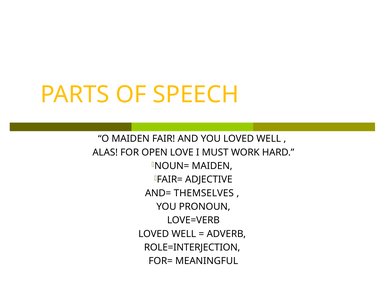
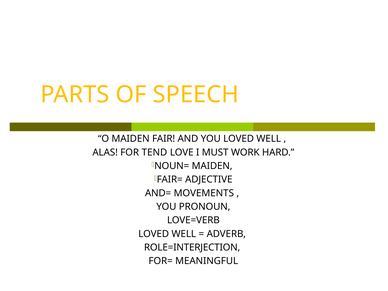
OPEN: OPEN -> TEND (154, 152)
THEMSELVES: THEMSELVES -> MOVEMENTS (204, 193)
